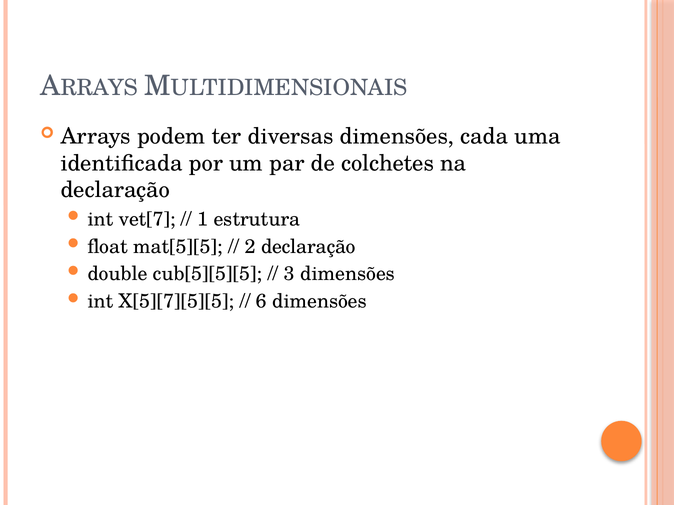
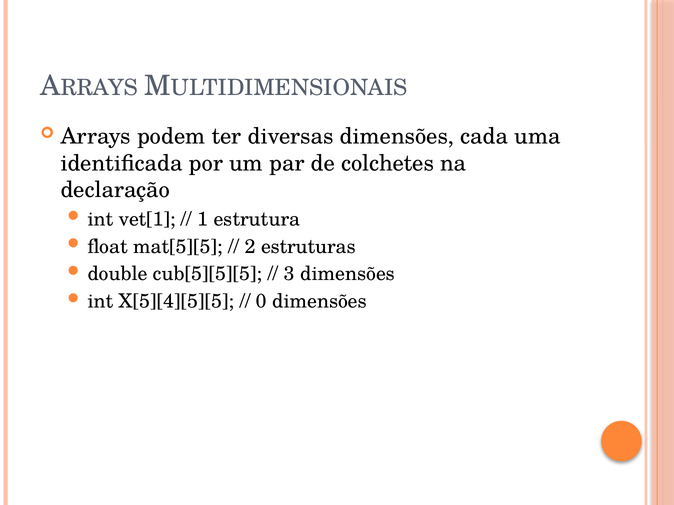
vet[7: vet[7 -> vet[1 (147, 219)
2 declaração: declaração -> estruturas (308, 247)
X[5][7][5][5: X[5][7][5][5 -> X[5][4][5][5 (176, 302)
6: 6 -> 0 (261, 302)
